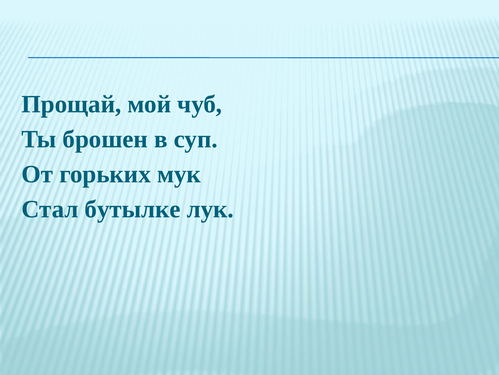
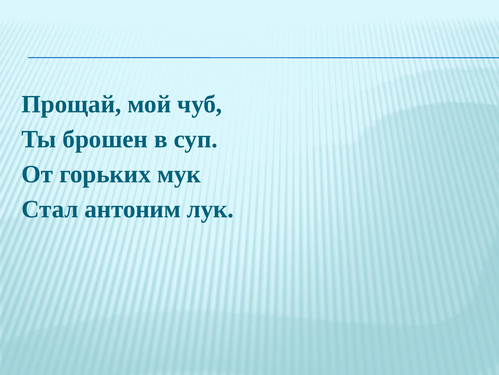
бутылке: бутылке -> антоним (133, 209)
